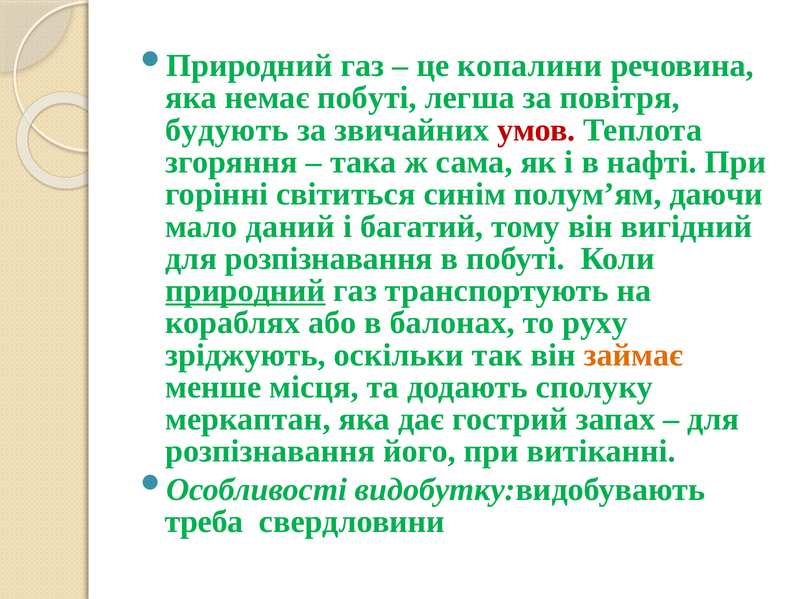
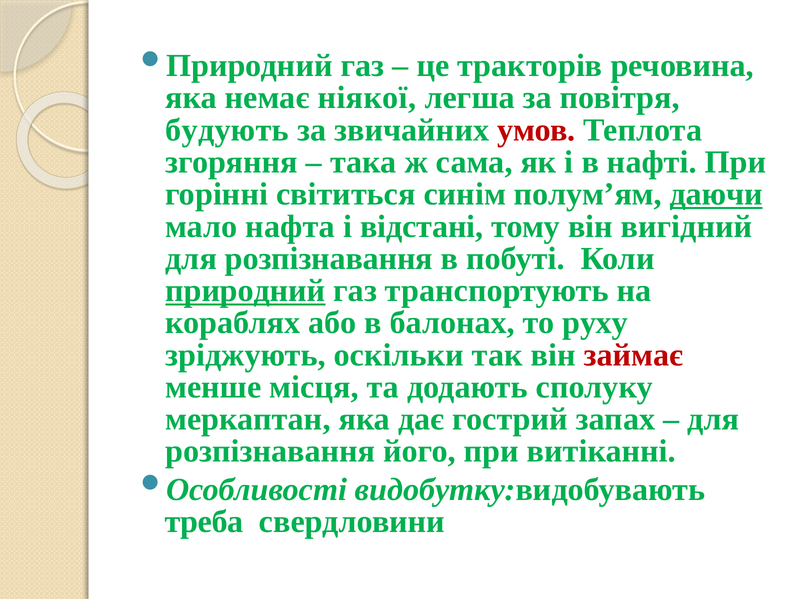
копалини: копалини -> тракторів (530, 66)
немає побуті: побуті -> ніякої (367, 98)
даючи underline: none -> present (716, 194)
даний: даний -> нафта (290, 227)
багатий: багатий -> відстані (422, 227)
займає colour: orange -> red (633, 355)
